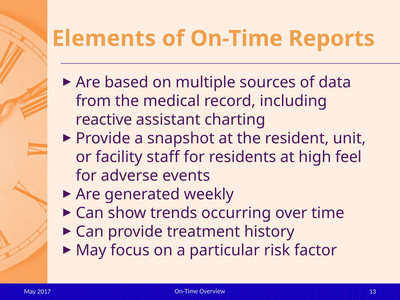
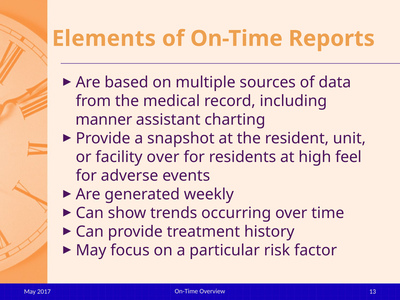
reactive: reactive -> manner (104, 120)
facility staff: staff -> over (163, 157)
